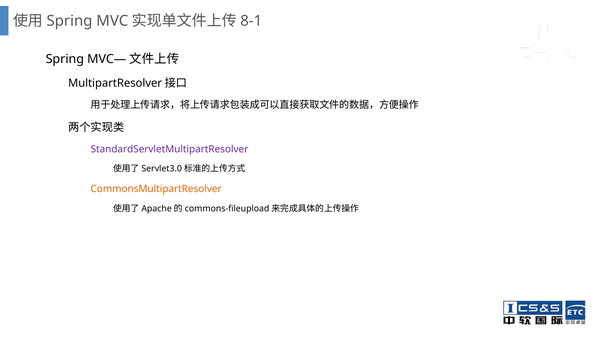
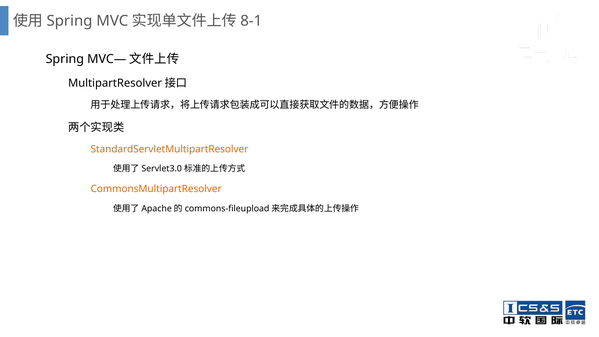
StandardServletMultipartResolver colour: purple -> orange (169, 149)
